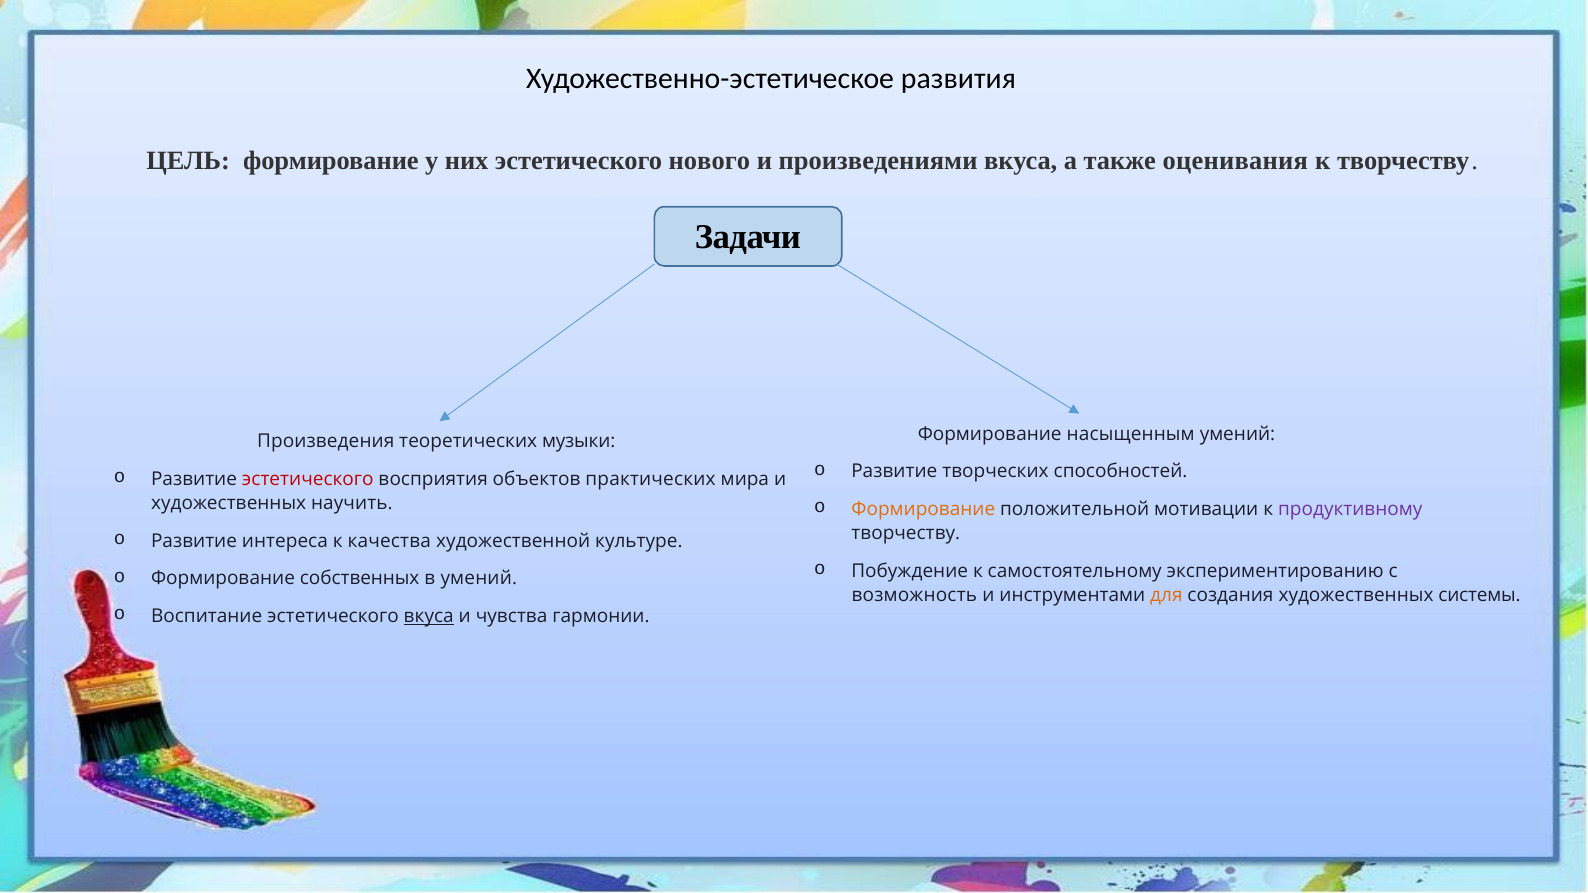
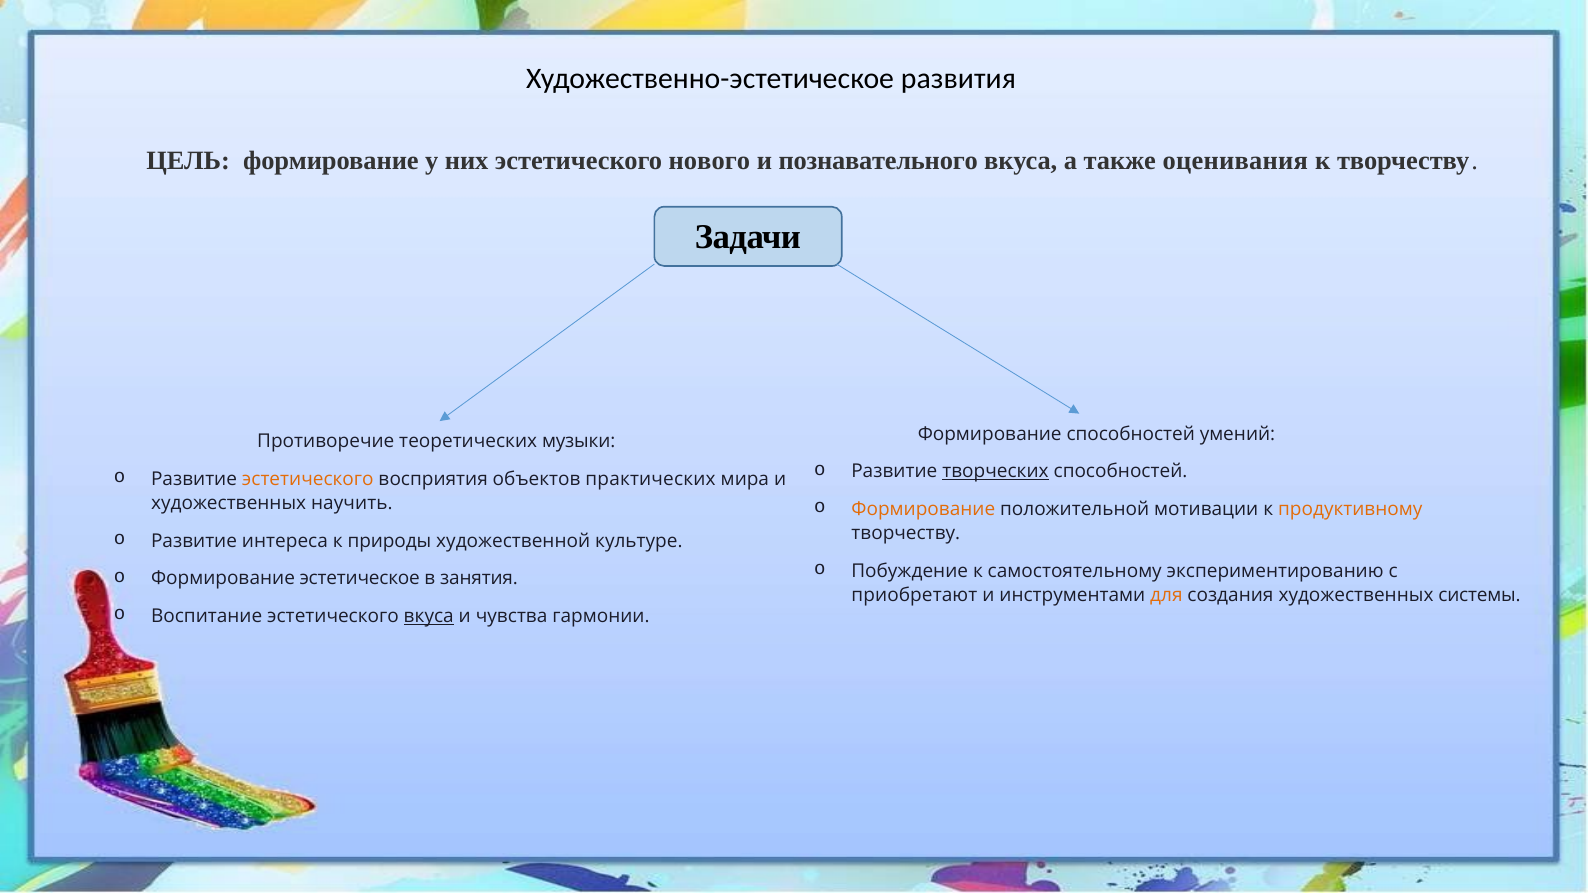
произведениями: произведениями -> познавательного (878, 161)
Формирование насыщенным: насыщенным -> способностей (1131, 434)
Произведения: Произведения -> Противоречие (326, 441)
творческих underline: none -> present (995, 472)
эстетического colour: red -> orange (308, 479)
продуктивному colour: purple -> orange (1350, 509)
качества: качества -> природы (389, 541)
собственных: собственных -> эстетическое (360, 579)
в умений: умений -> занятия (479, 579)
возможность: возможность -> приобретают (914, 596)
